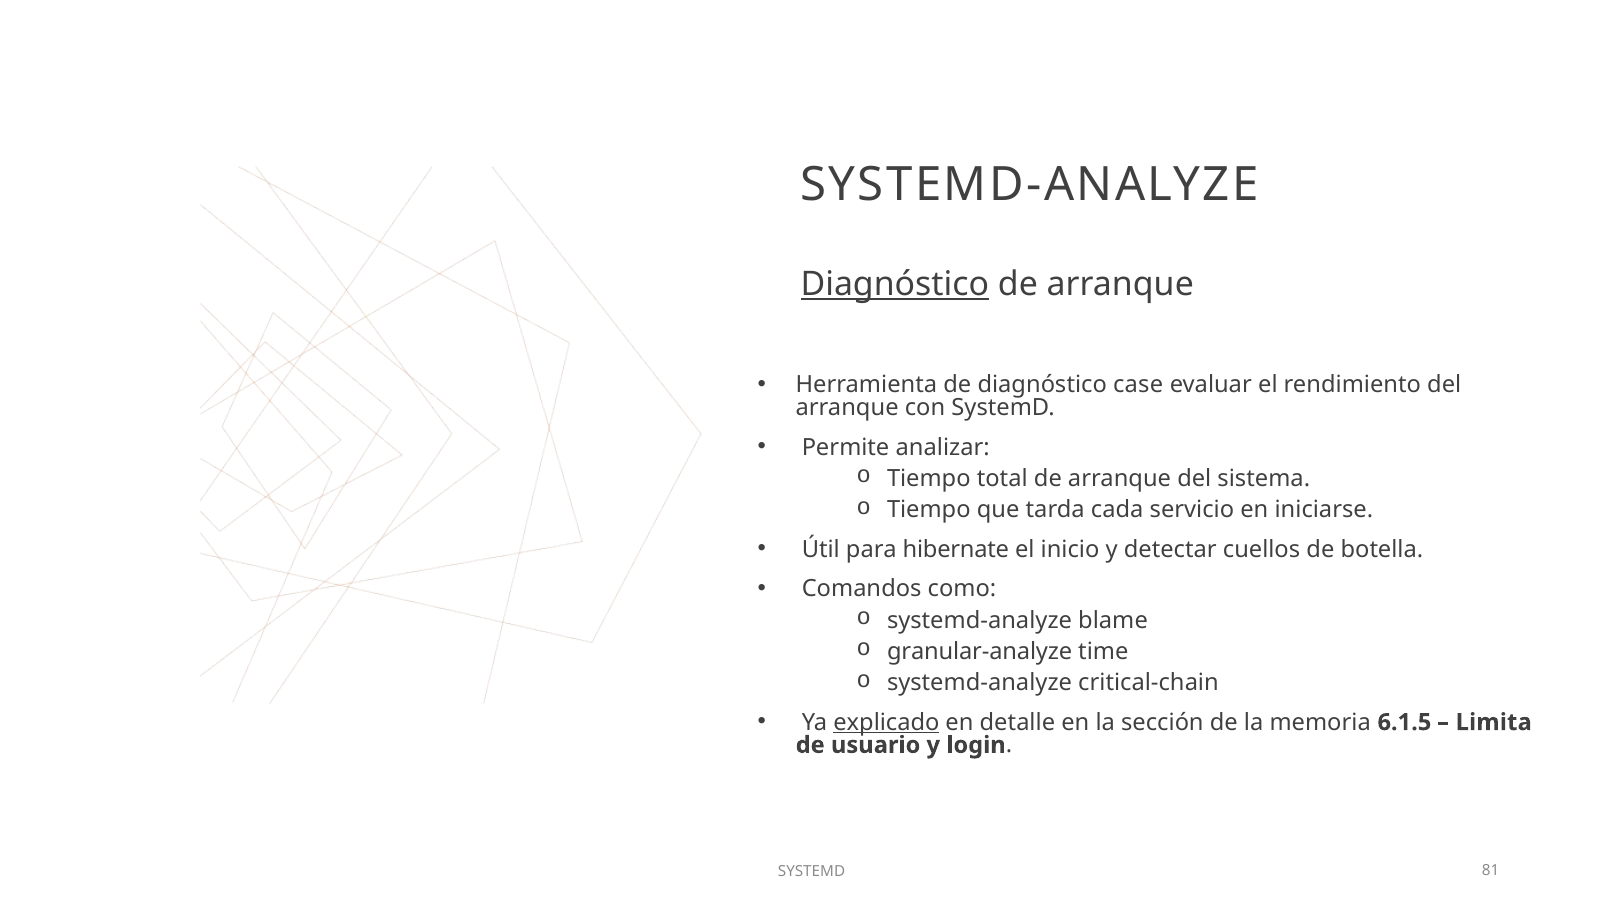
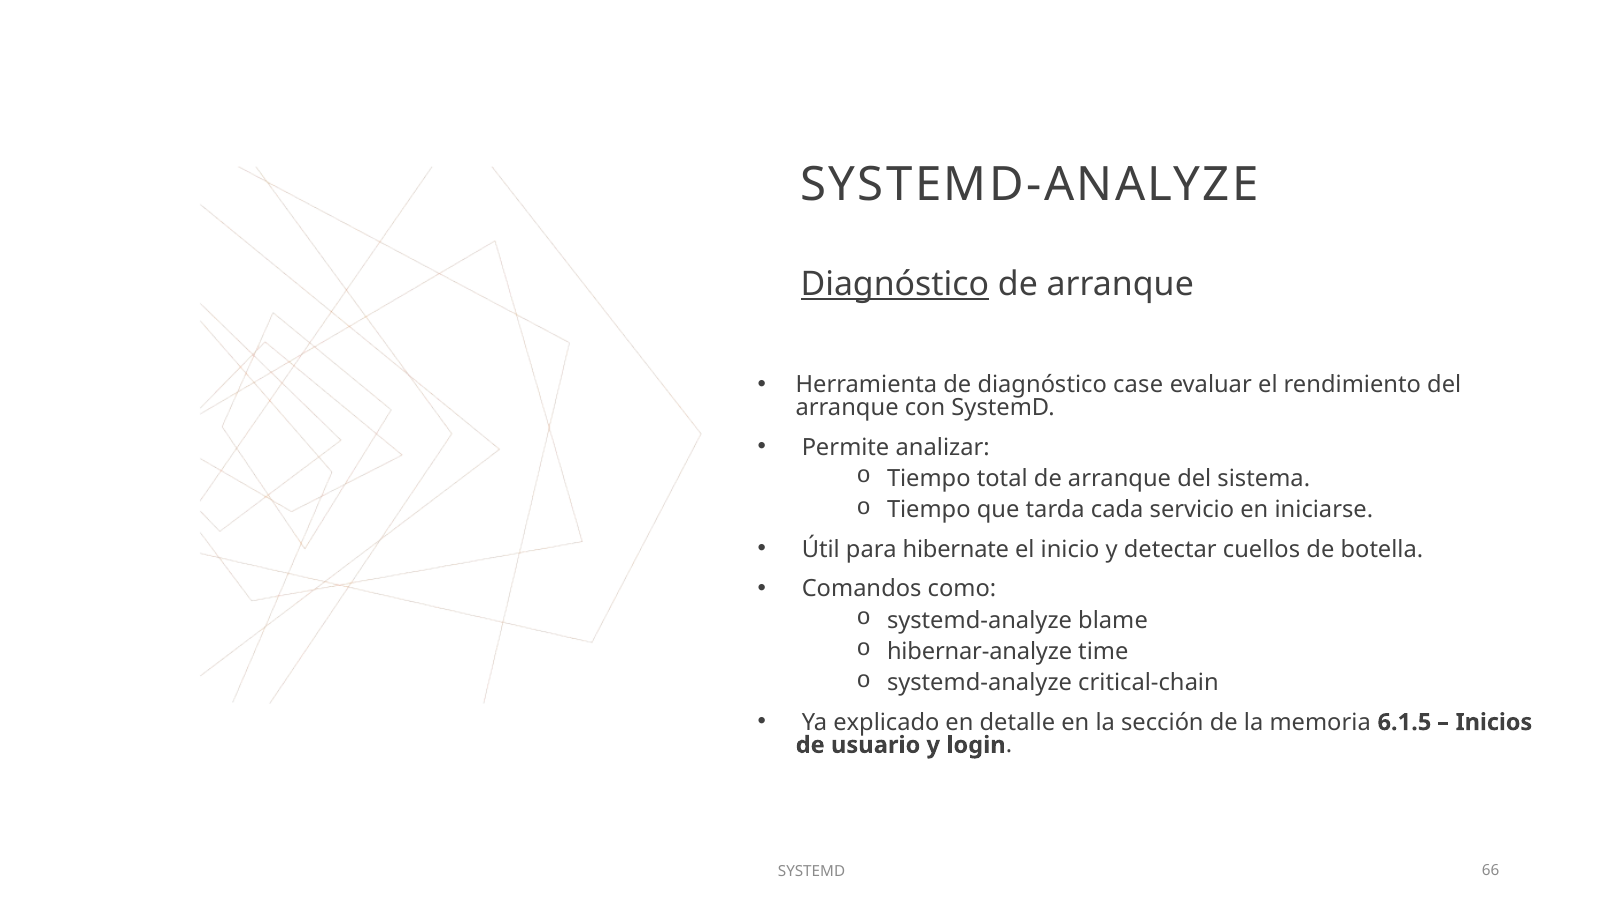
granular-analyze: granular-analyze -> hibernar-analyze (980, 651)
explicado underline: present -> none (886, 722)
Limita: Limita -> Inicios (1494, 722)
81: 81 -> 66 (1491, 870)
